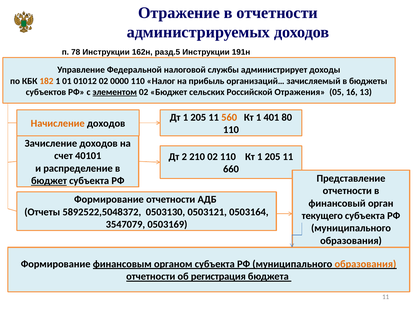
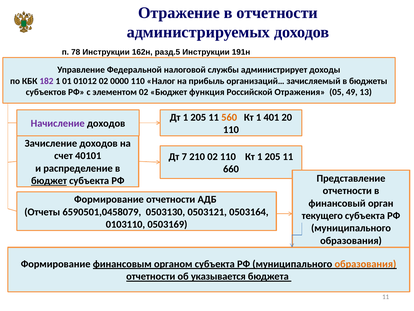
182 colour: orange -> purple (46, 81)
элементом underline: present -> none (115, 92)
сельских: сельских -> функция (207, 92)
16: 16 -> 49 (352, 92)
80: 80 -> 20 (287, 117)
Начисление colour: orange -> purple (58, 123)
2: 2 -> 7 (184, 157)
5892522,5048372: 5892522,5048372 -> 6590501,0458079 (102, 212)
3547079: 3547079 -> 0103110 (125, 224)
регистрация: регистрация -> указывается (218, 276)
